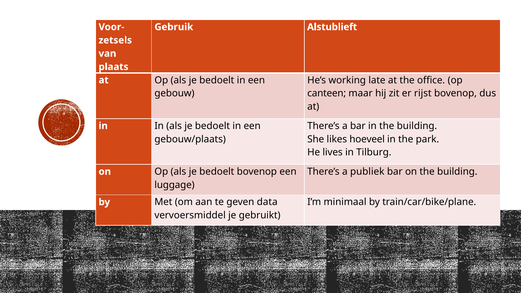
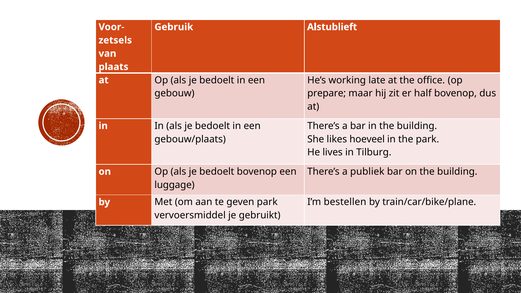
canteen: canteen -> prepare (327, 93)
rijst: rijst -> half (423, 93)
minimaal: minimaal -> bestellen (345, 202)
geven data: data -> park (267, 202)
